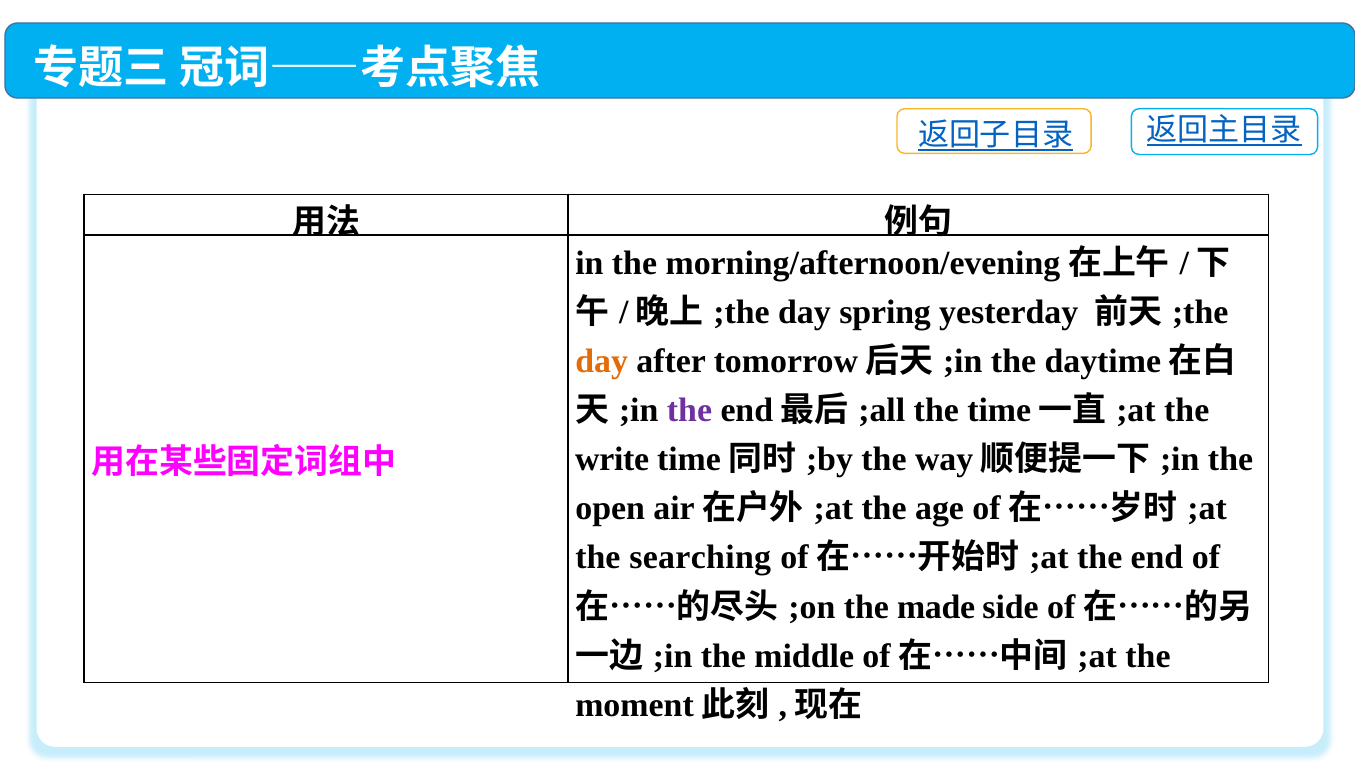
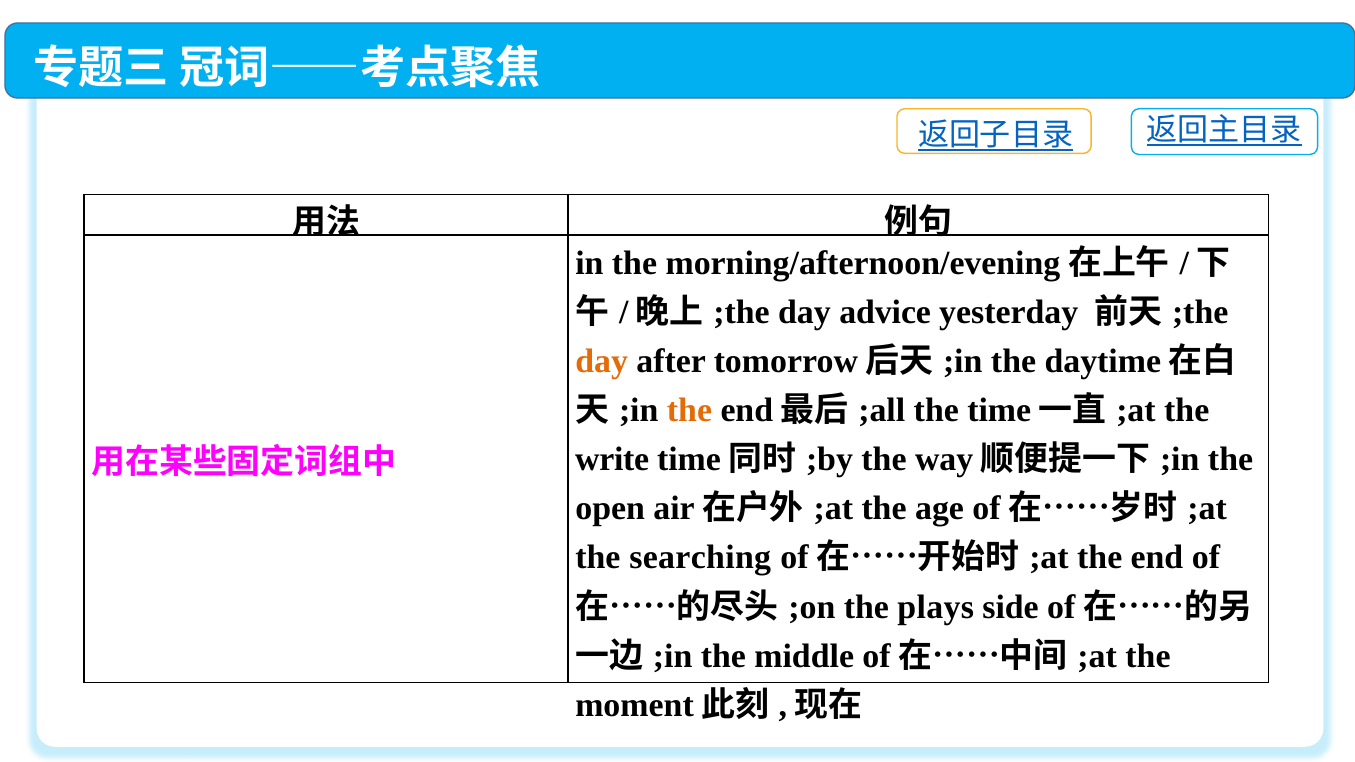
spring: spring -> advice (885, 312)
the colour: purple -> orange (690, 411)
made: made -> plays (936, 607)
